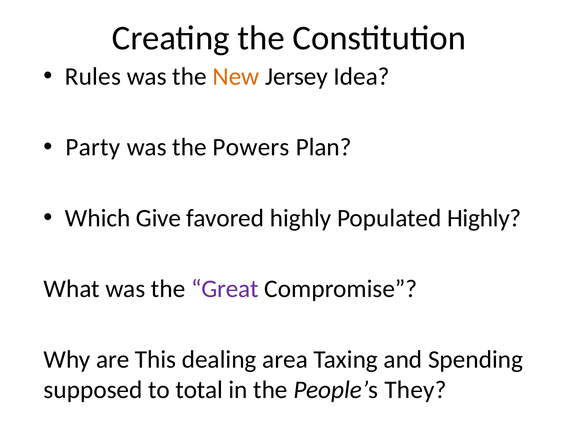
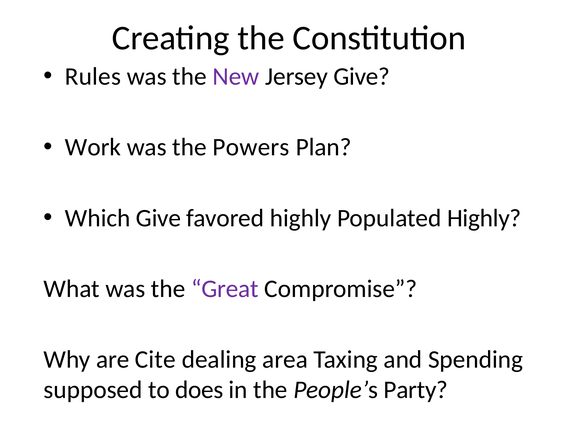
New colour: orange -> purple (236, 77)
Jersey Idea: Idea -> Give (362, 77)
Party: Party -> Work (93, 148)
This: This -> Cite (155, 360)
total: total -> does (199, 391)
They: They -> Party (416, 391)
